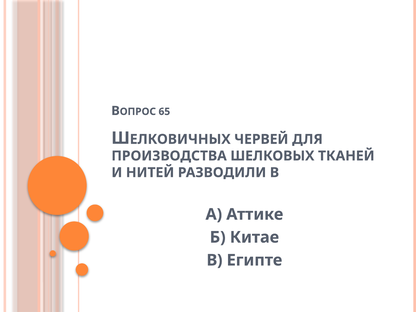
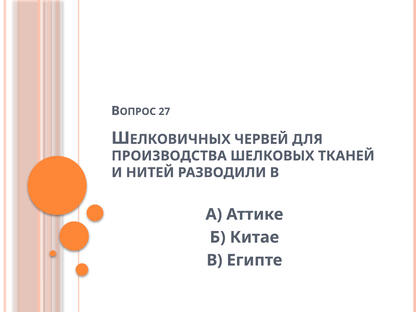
65: 65 -> 27 (164, 112)
